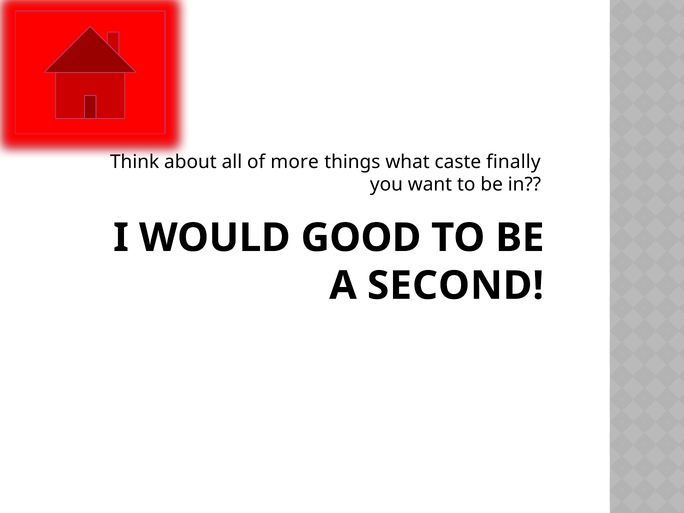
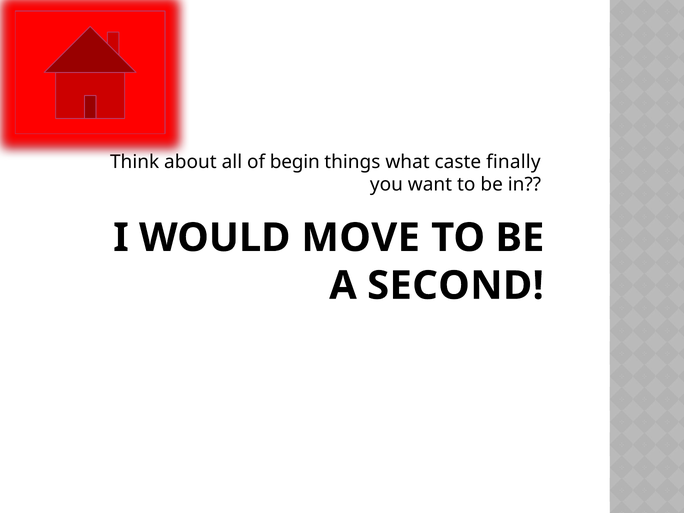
more: more -> begin (295, 162)
GOOD: GOOD -> MOVE (361, 238)
